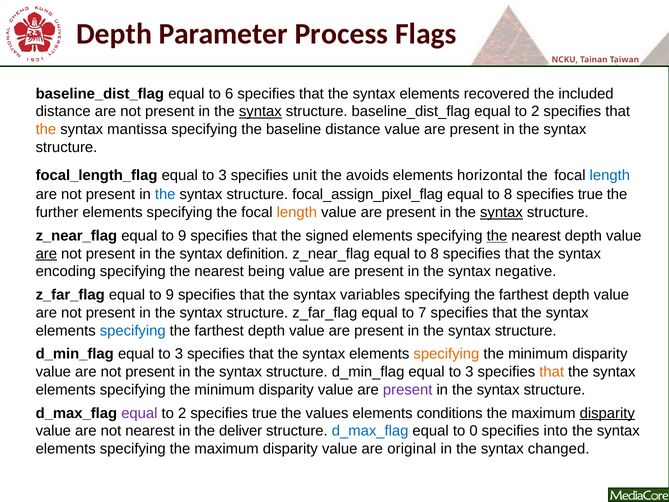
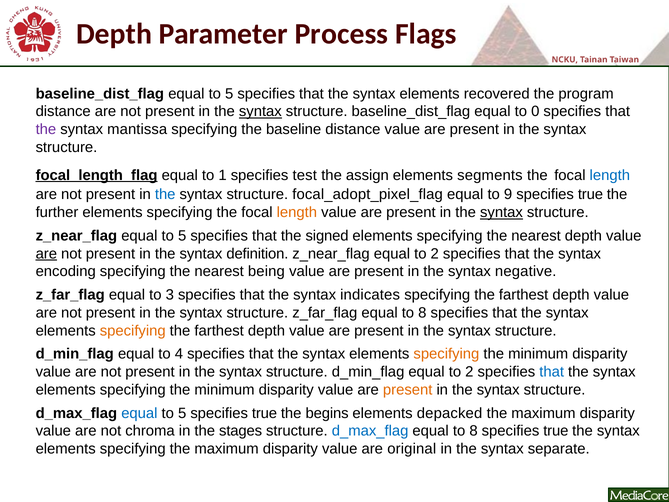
baseline_dist_flag equal to 6: 6 -> 5 (229, 94)
included: included -> program (586, 94)
baseline_dist_flag equal to 2: 2 -> 0 (535, 111)
the colour: orange -> purple (46, 129)
focal_length_flag underline: none -> present (97, 175)
3: 3 -> 1 (223, 175)
unit: unit -> test (305, 175)
avoids: avoids -> assign (367, 175)
horizontal: horizontal -> segments (490, 175)
focal_assign_pixel_flag: focal_assign_pixel_flag -> focal_adopt_pixel_flag (368, 194)
8: 8 -> 9 (508, 194)
z_near_flag equal to 9: 9 -> 5 (182, 236)
the underline: present -> none (497, 236)
z_near_flag equal to 8: 8 -> 2 (435, 254)
z_far_flag equal to 9: 9 -> 3 (170, 295)
variables: variables -> indicates (370, 295)
z_far_flag equal to 7: 7 -> 8 (422, 313)
specifying colour: blue -> orange (133, 330)
3: 3 -> 4 (179, 354)
3: 3 -> 2 (469, 372)
that colour: orange -> blue (552, 372)
present colour: purple -> orange (408, 390)
equal colour: purple -> blue (139, 413)
2: 2 -> 5 (182, 413)
values: values -> begins (327, 413)
conditions: conditions -> depacked (450, 413)
disparity underline: present -> none (607, 413)
not nearest: nearest -> chroma (150, 431)
deliver: deliver -> stages (241, 431)
0: 0 -> 8 (474, 431)
into: into -> true (556, 431)
changed: changed -> separate (559, 449)
